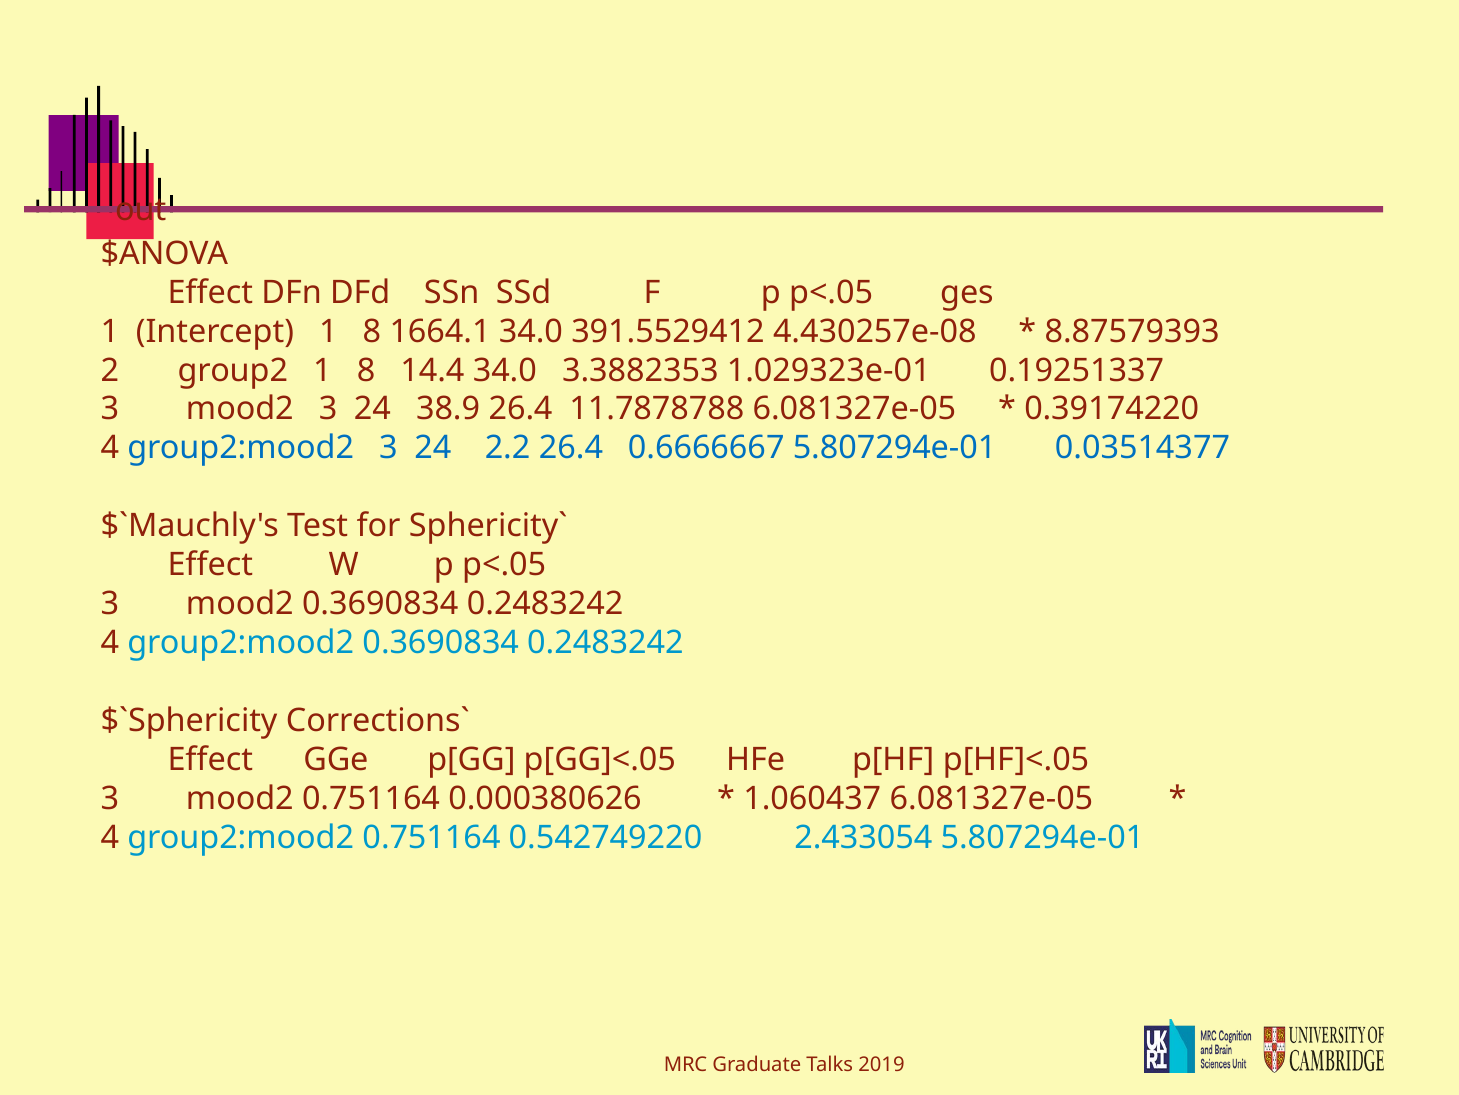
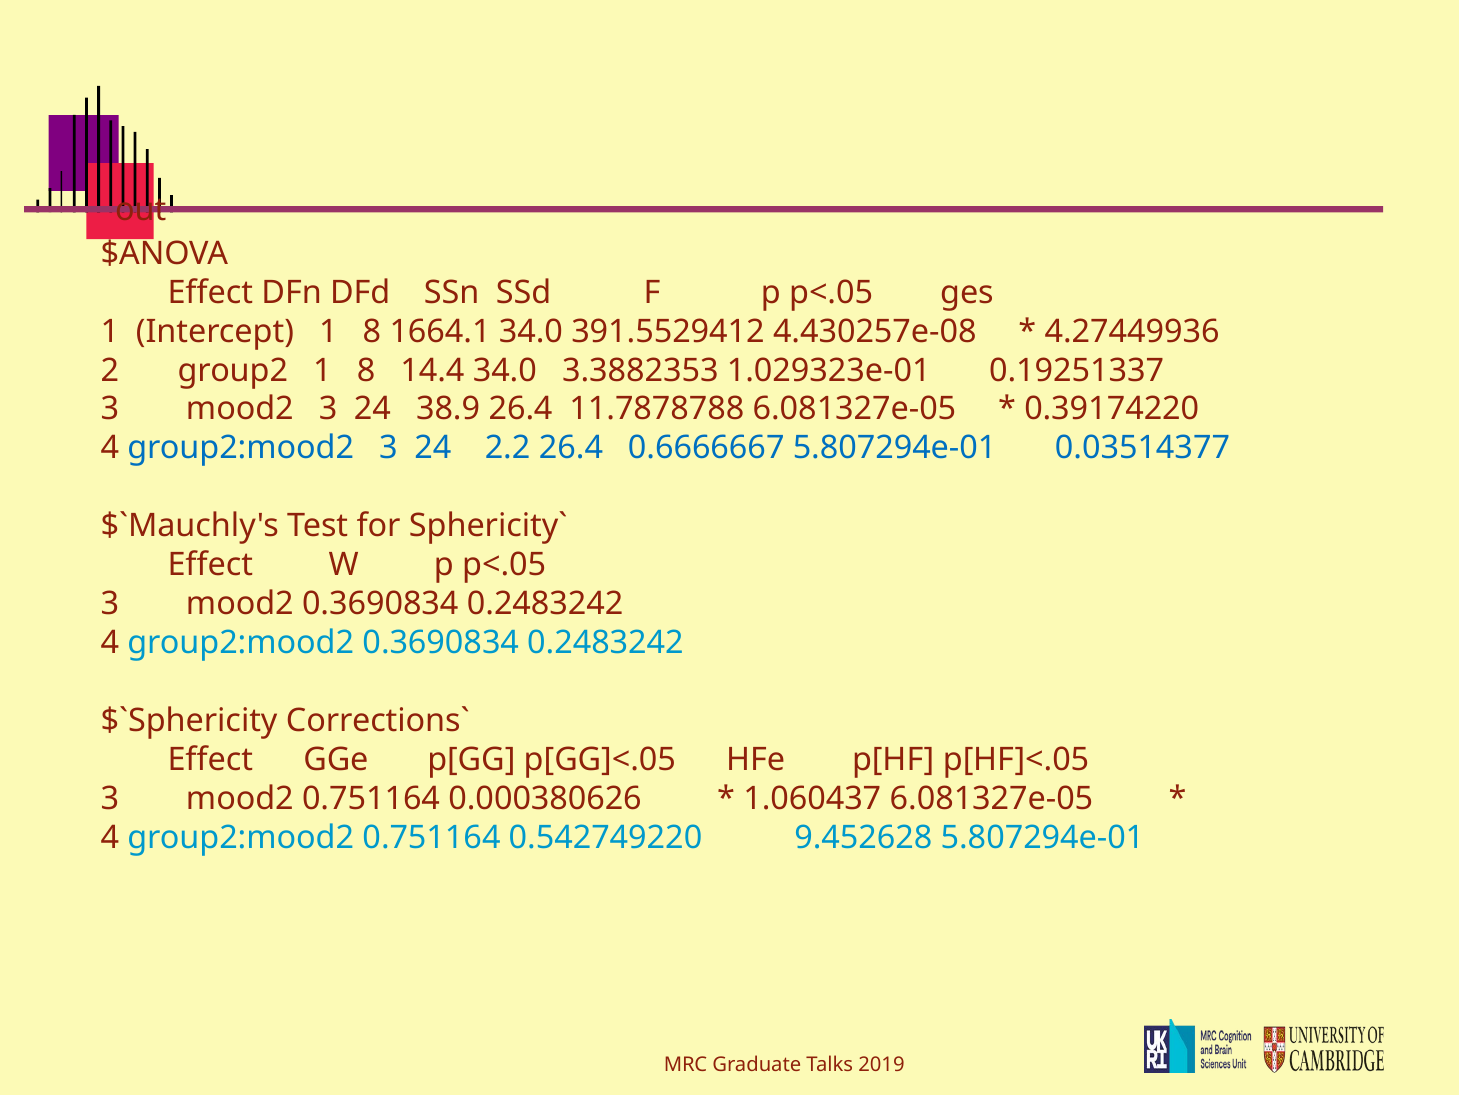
8.87579393: 8.87579393 -> 4.27449936 (1132, 331)
2.433054: 2.433054 -> 9.452628 (863, 837)
